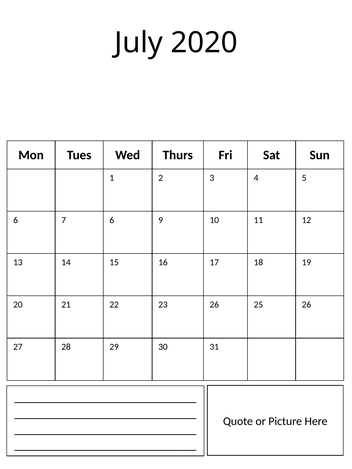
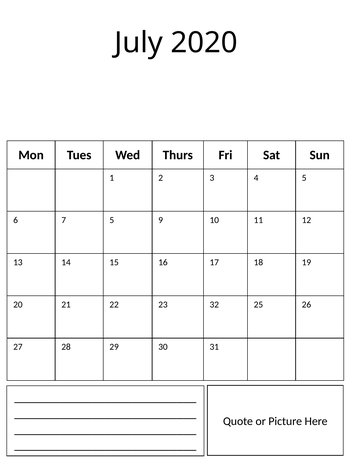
7 6: 6 -> 5 (112, 220)
23 26: 26 -> 32 (214, 305)
